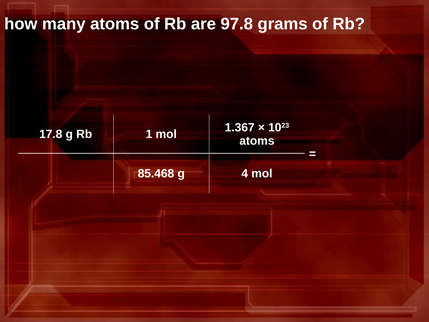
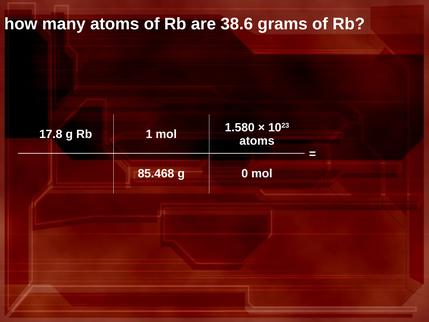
97.8: 97.8 -> 38.6 (237, 24)
1.367: 1.367 -> 1.580 (240, 127)
4: 4 -> 0 (245, 173)
